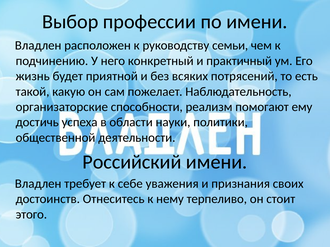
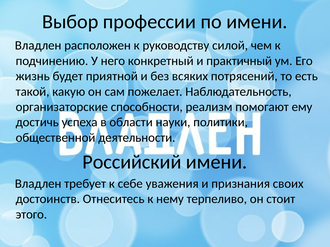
семьи: семьи -> силой (230, 46)
